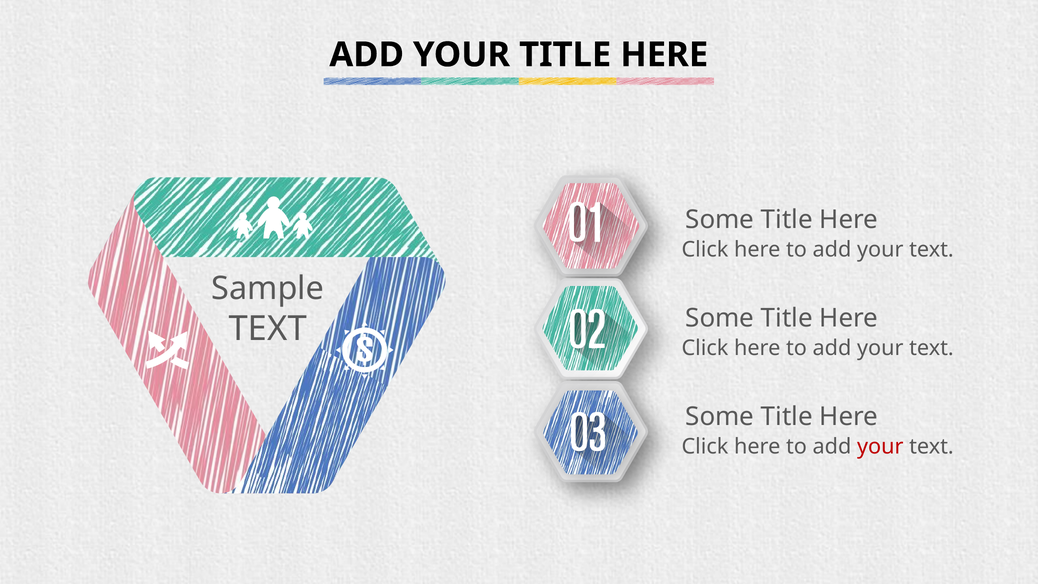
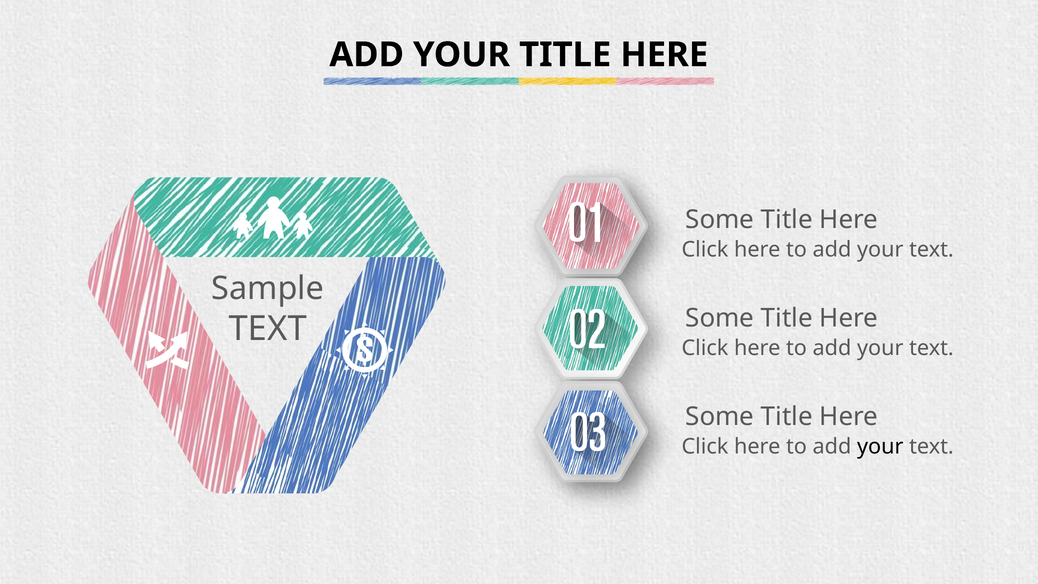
your colour: red -> black (880, 447)
